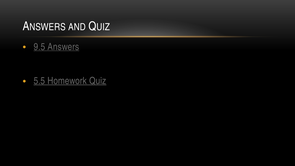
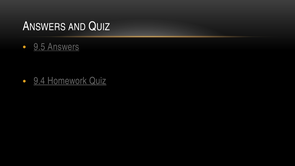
5.5: 5.5 -> 9.4 (39, 81)
